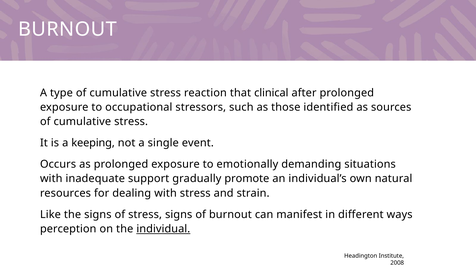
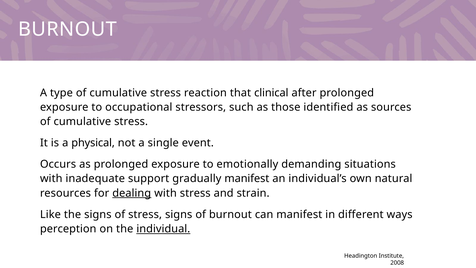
keeping: keeping -> physical (93, 143)
gradually promote: promote -> manifest (247, 179)
dealing underline: none -> present (132, 193)
